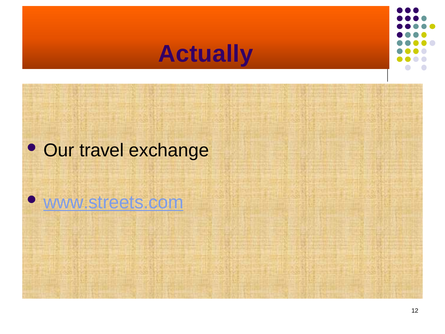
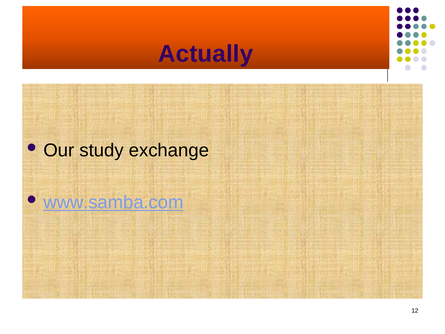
travel: travel -> study (102, 150)
www.streets.com: www.streets.com -> www.samba.com (113, 202)
